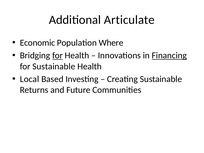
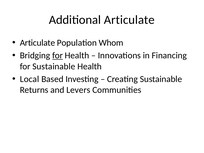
Economic: Economic -> Articulate (37, 43)
Where: Where -> Whom (111, 43)
Financing underline: present -> none (169, 55)
Future: Future -> Levers (78, 90)
